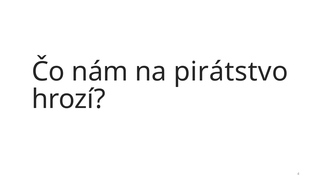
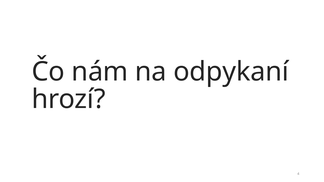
pirátstvo: pirátstvo -> odpykaní (231, 72)
